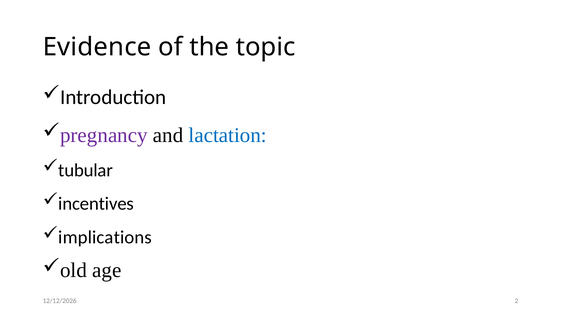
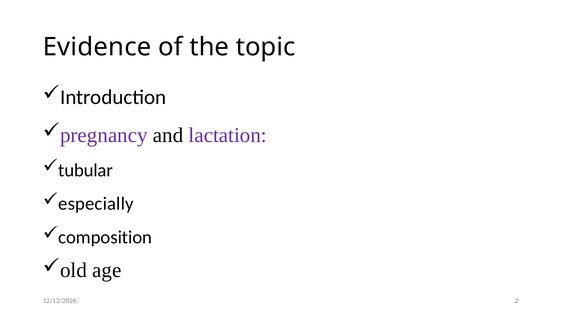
lactation colour: blue -> purple (228, 136)
incentives: incentives -> especially (96, 204)
implications: implications -> composition (105, 238)
